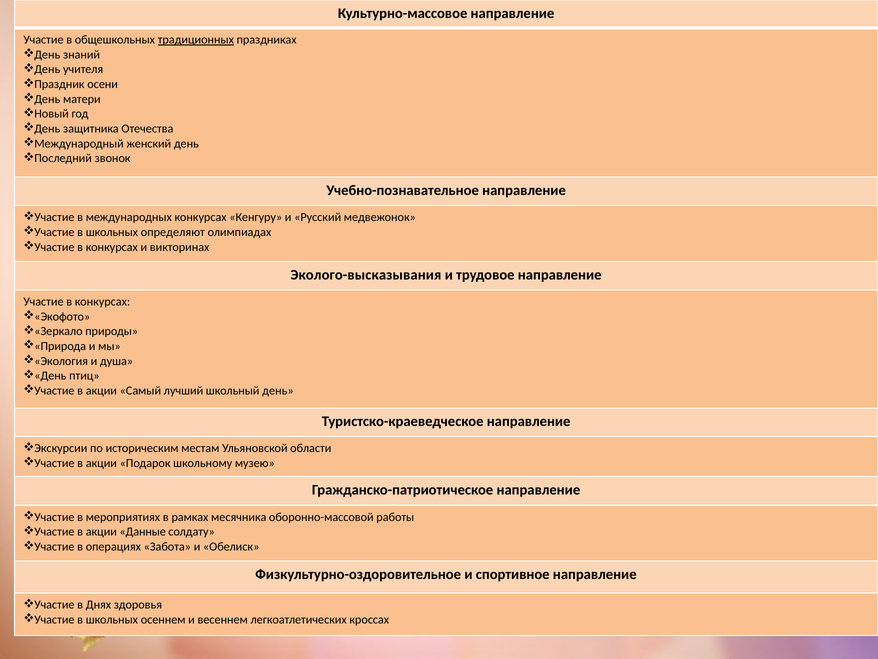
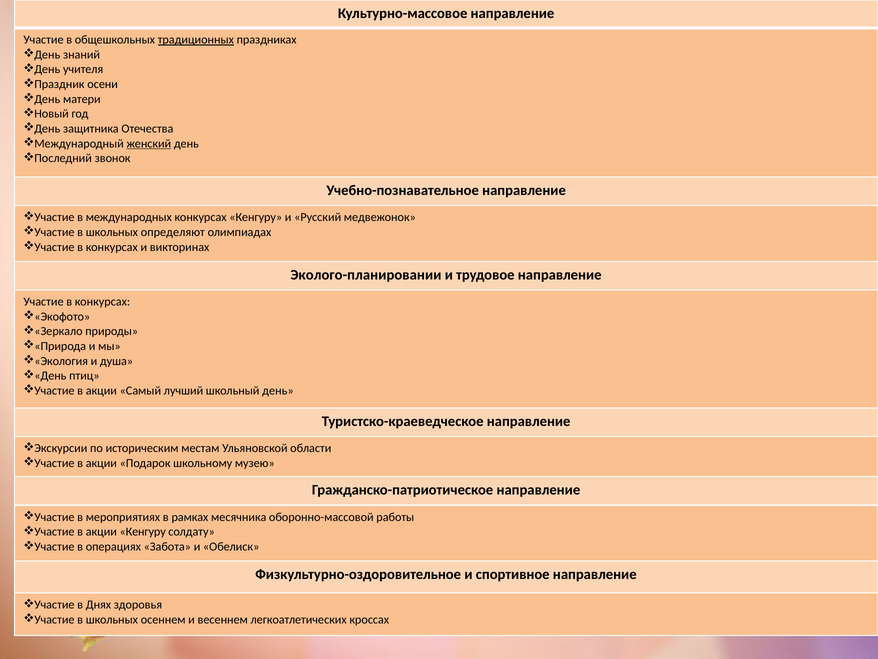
женский underline: none -> present (149, 143)
Эколого-высказывания: Эколого-высказывания -> Эколого-планировании (366, 275)
акции Данные: Данные -> Кенгуру (143, 532)
